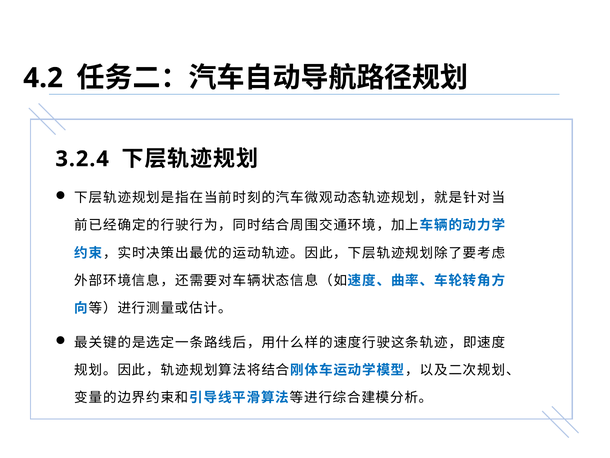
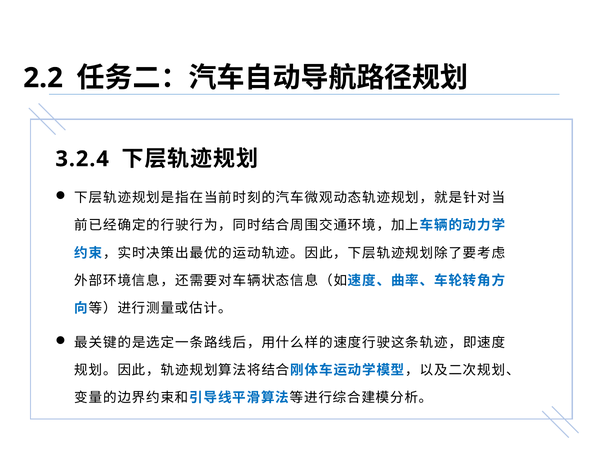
4.2: 4.2 -> 2.2 (43, 78)
